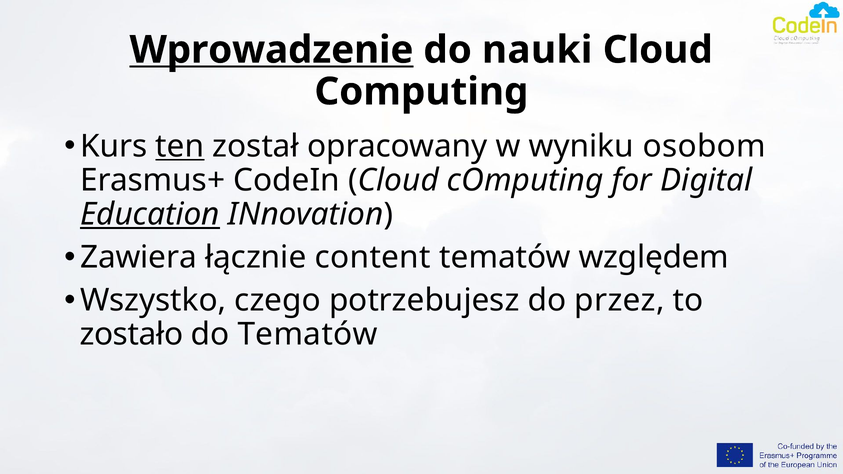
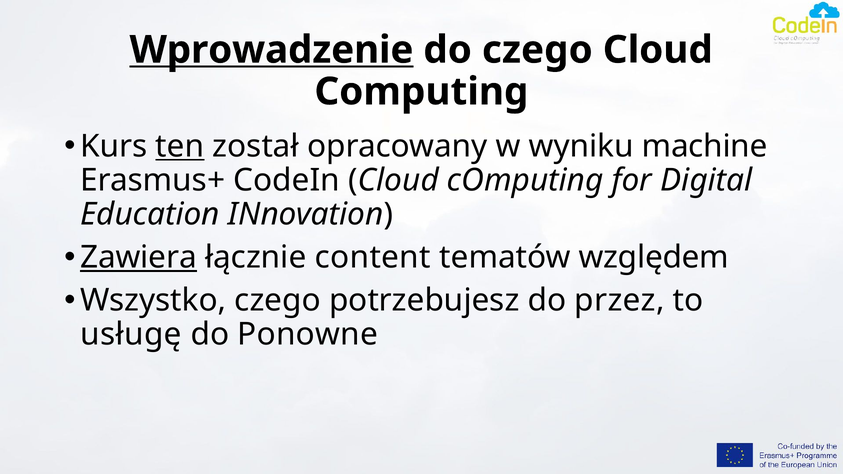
do nauki: nauki -> czego (537, 50)
osobom: osobom -> machine (705, 146)
Education underline: present -> none (150, 215)
Zawiera underline: none -> present (138, 257)
zostało: zostało -> usługę (131, 335)
do Tematów: Tematów -> Ponowne (308, 335)
